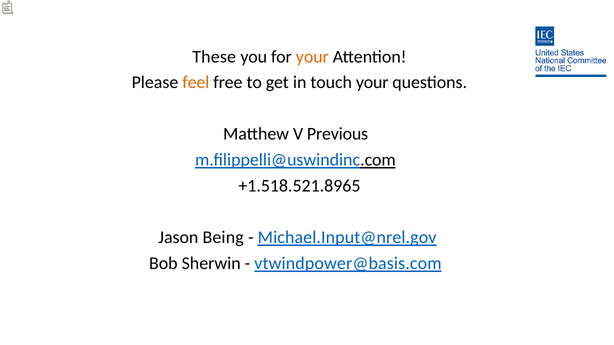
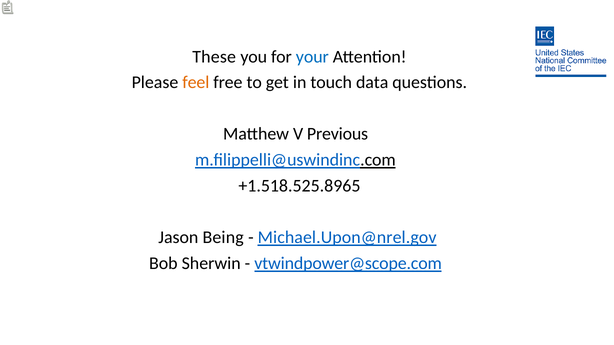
your colour: orange -> blue (312, 57)
touch your: your -> data (372, 83)
+1.518.521.8965: +1.518.521.8965 -> +1.518.525.8965 (299, 186)
Michael.Input@nrel.gov: Michael.Input@nrel.gov -> Michael.Upon@nrel.gov (347, 238)
vtwindpower@basis.com: vtwindpower@basis.com -> vtwindpower@scope.com (348, 264)
